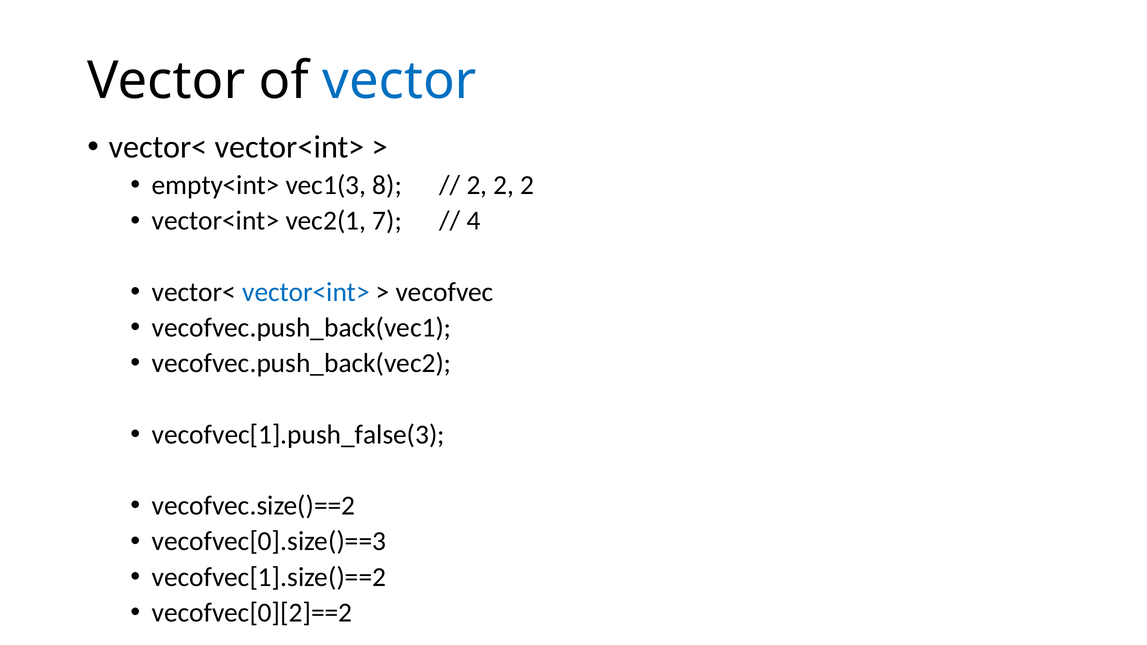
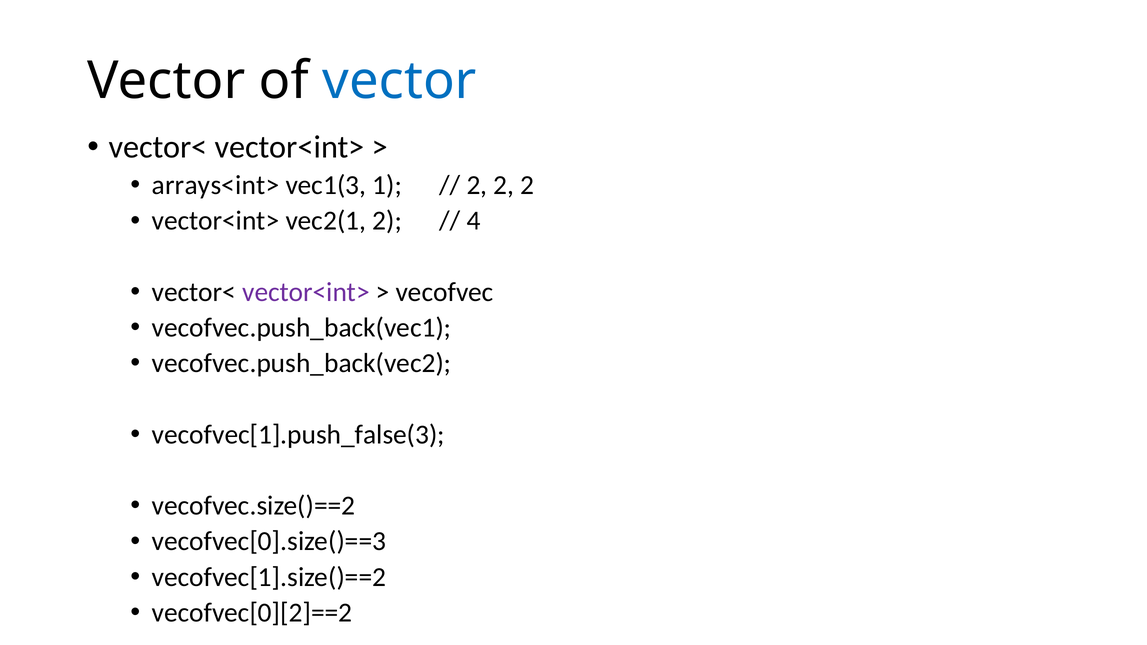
empty<int>: empty<int> -> arrays<int> (216, 185)
8: 8 -> 1 (387, 185)
vec2(1 7: 7 -> 2 (387, 221)
vector<int> colour: blue -> purple (306, 292)
